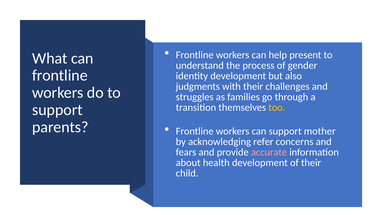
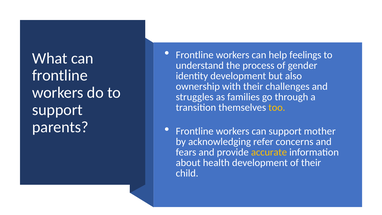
present: present -> feelings (305, 55)
judgments: judgments -> ownership (198, 86)
accurate colour: pink -> yellow (269, 152)
